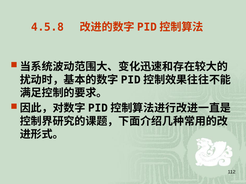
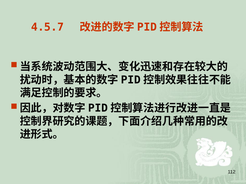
4.5.8: 4.5.8 -> 4.5.7 (47, 27)
